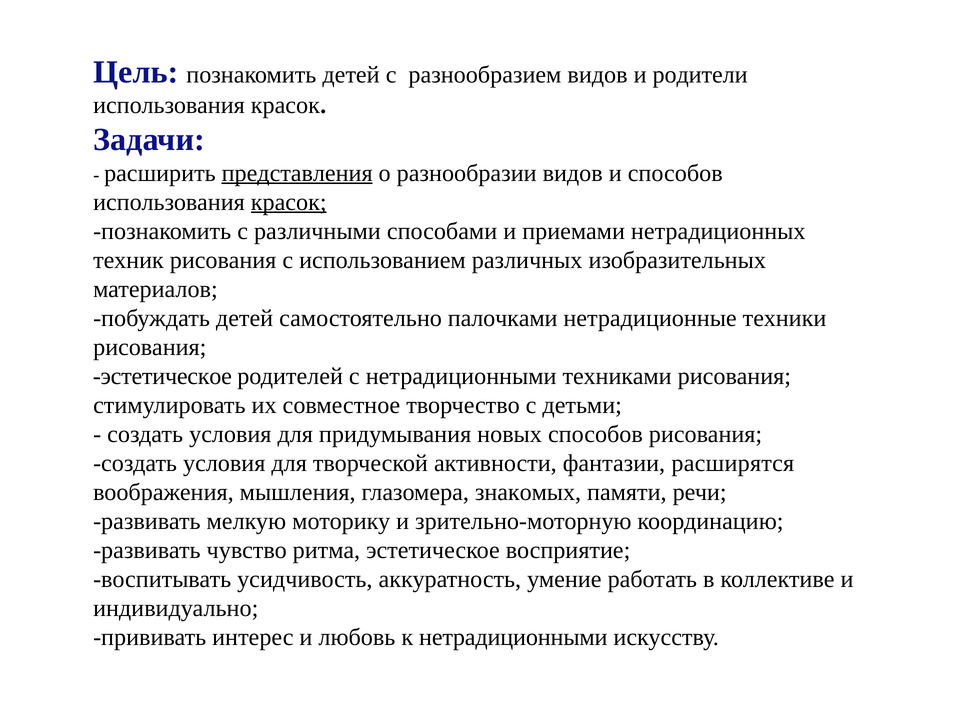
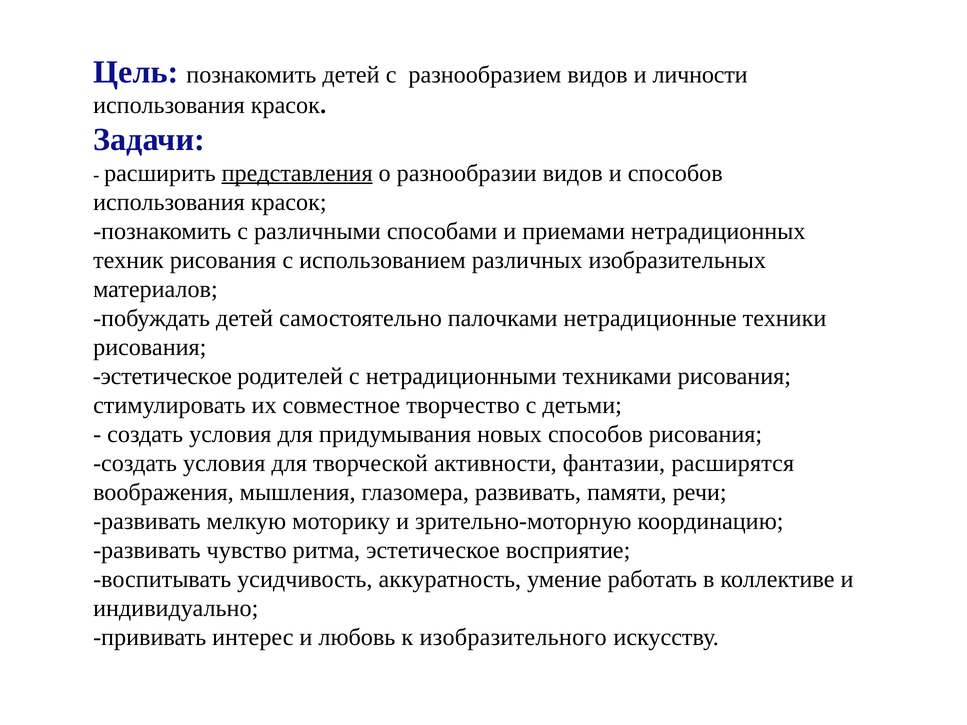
родители: родители -> личности (700, 75)
красок underline: present -> none (289, 202)
глазомера знакомых: знакомых -> развивать (528, 492)
к нетрадиционными: нетрадиционными -> изобразительного (513, 637)
